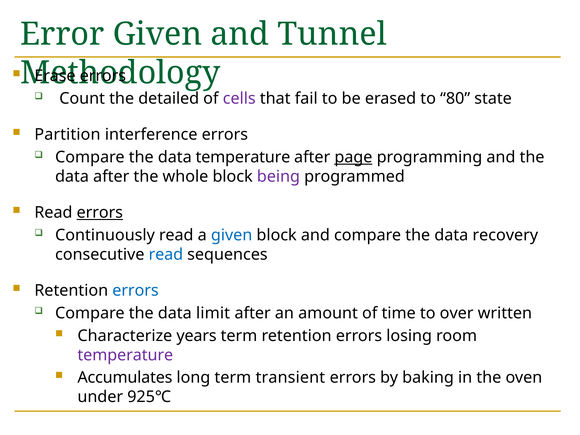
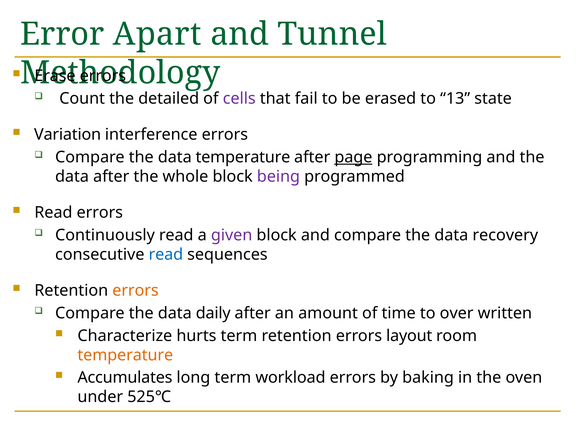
Error Given: Given -> Apart (157, 34)
80: 80 -> 13 (455, 98)
Partition: Partition -> Variation (68, 135)
errors underline: present -> none (100, 213)
given colour: blue -> purple (232, 235)
errors colour: blue -> orange (135, 291)
limit: limit -> daily (213, 313)
years: years -> hurts (196, 336)
losing: losing -> layout (409, 336)
temperature colour: purple -> orange (125, 355)
transient: transient -> workload (290, 378)
925℃: 925℃ -> 525℃ (149, 397)
